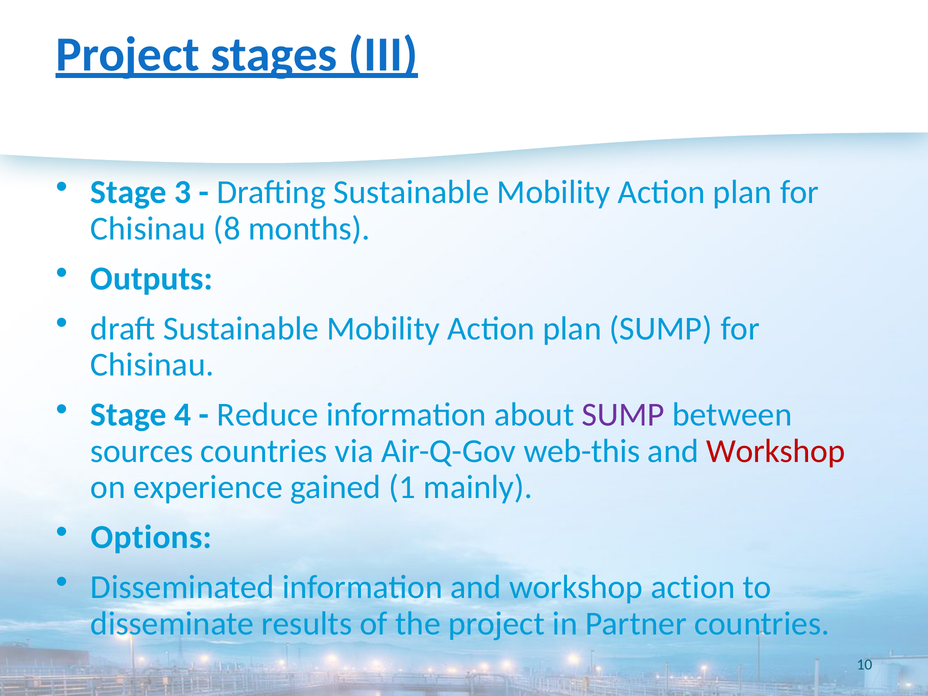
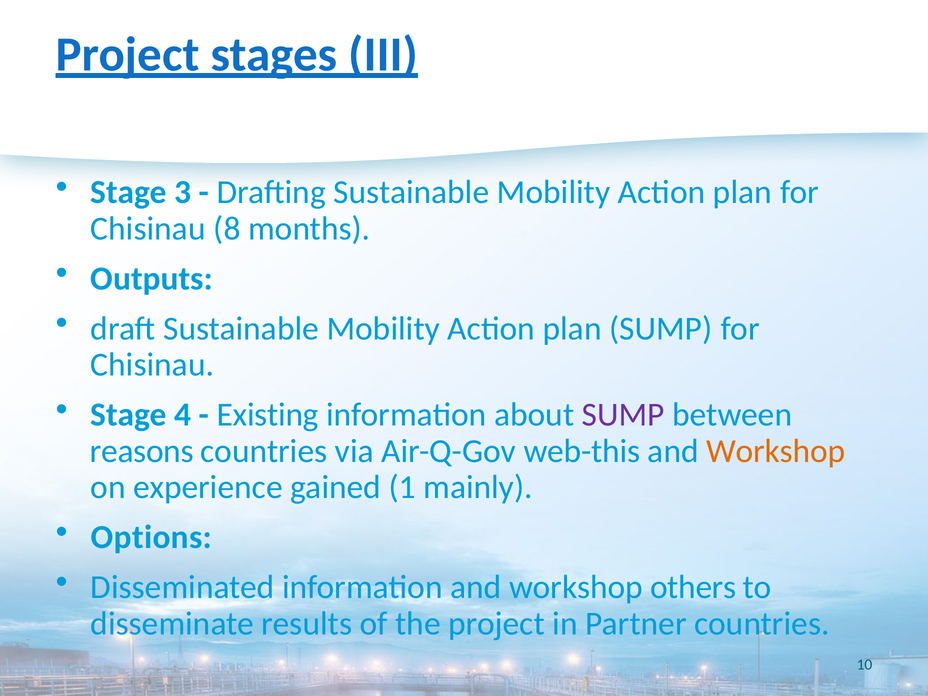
Reduce: Reduce -> Existing (268, 415)
sources: sources -> reasons (142, 451)
Workshop colour: red -> orange (776, 451)
workshop action: action -> others (693, 587)
